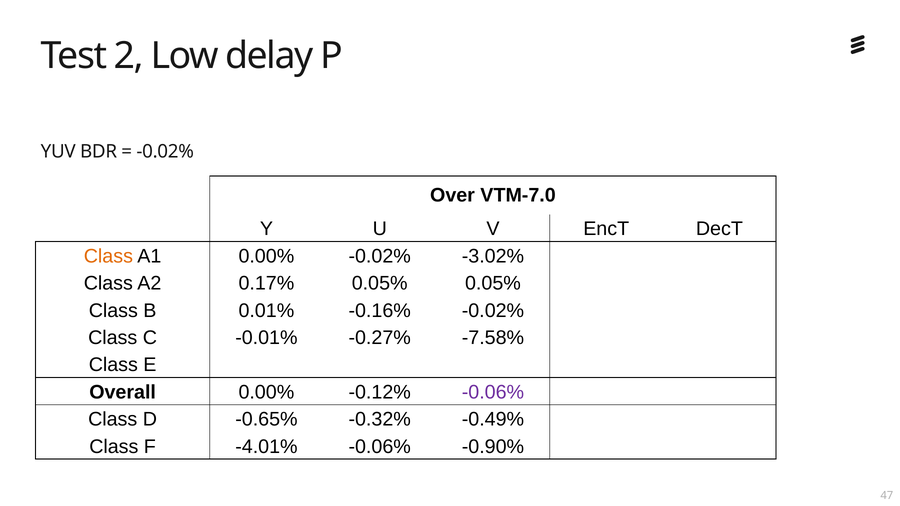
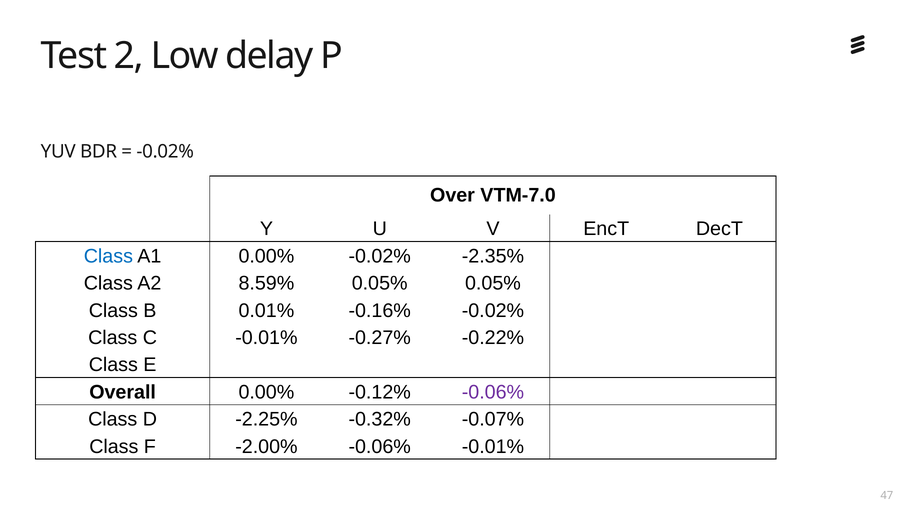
Class colour: orange -> blue (108, 256)
-3.02%: -3.02% -> -2.35% (493, 256)
0.17%: 0.17% -> 8.59% (266, 284)
-7.58%: -7.58% -> -0.22% (493, 338)
-0.65%: -0.65% -> -2.25% (266, 420)
-0.49%: -0.49% -> -0.07% (493, 420)
-4.01%: -4.01% -> -2.00% (266, 447)
-0.06% -0.90%: -0.90% -> -0.01% (493, 447)
